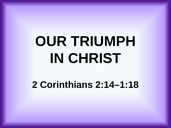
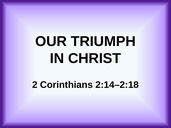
2:14–1:18: 2:14–1:18 -> 2:14–2:18 (117, 85)
